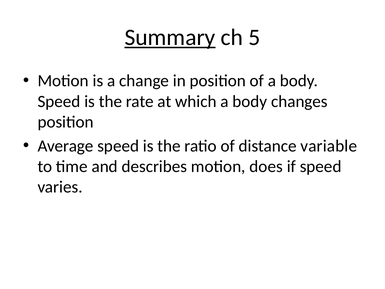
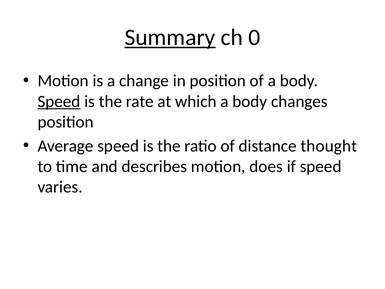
5: 5 -> 0 (254, 37)
Speed underline: none -> present (59, 101)
variable: variable -> thought (329, 146)
